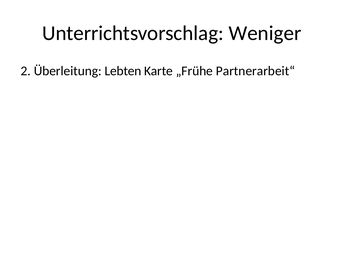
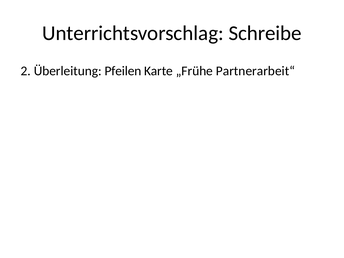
Weniger: Weniger -> Schreibe (265, 33)
Lebten: Lebten -> Pfeilen (123, 71)
